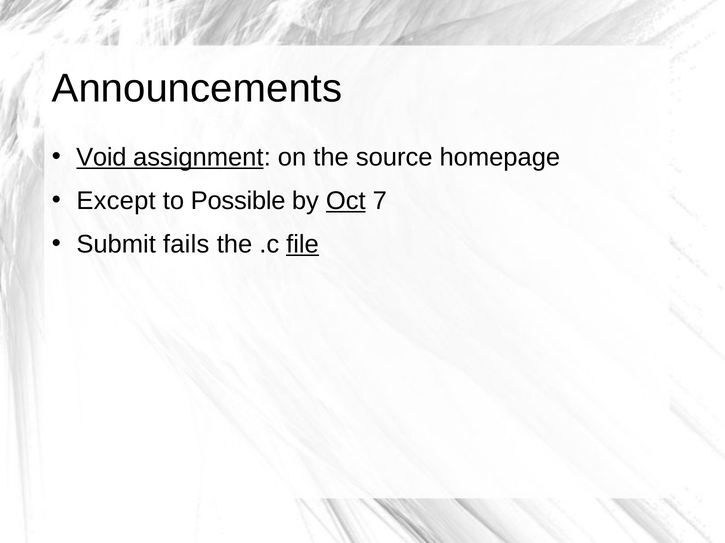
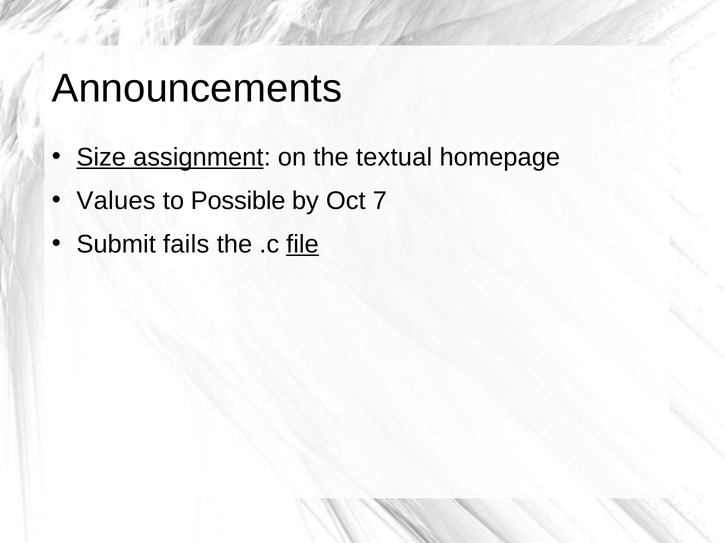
Void: Void -> Size (101, 157)
source: source -> textual (394, 157)
Except: Except -> Values (116, 201)
Oct underline: present -> none (346, 201)
